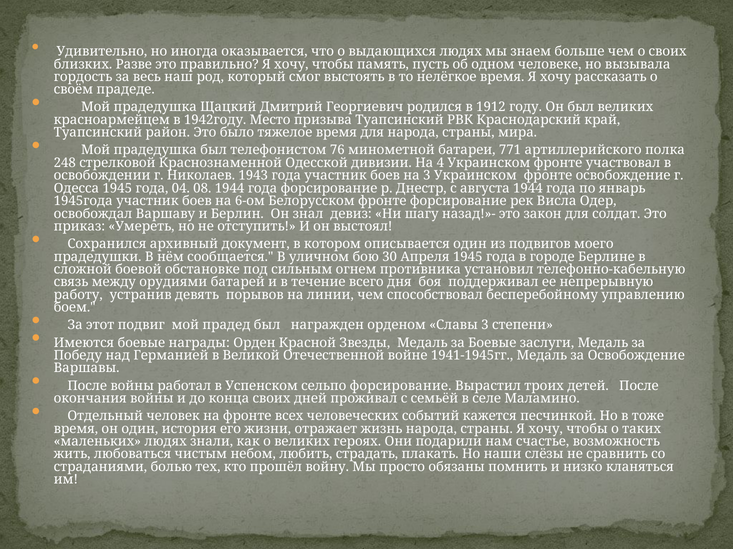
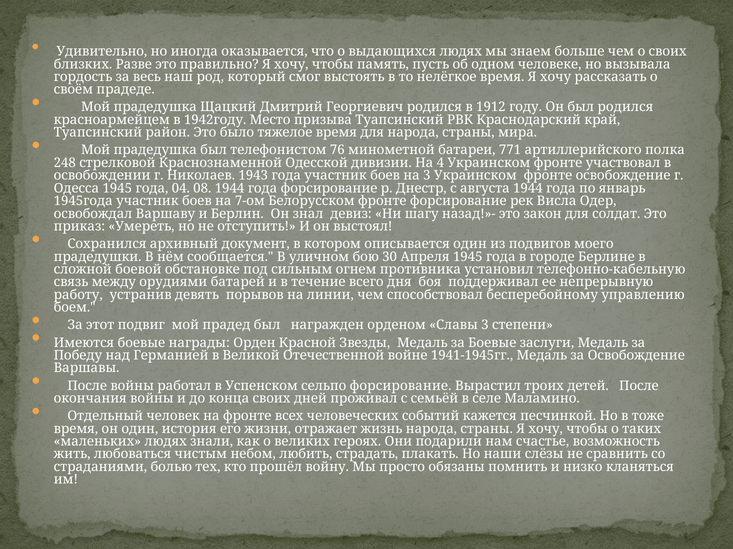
был великих: великих -> родился (625, 107)
6-ом: 6-ом -> 7-ом (250, 201)
